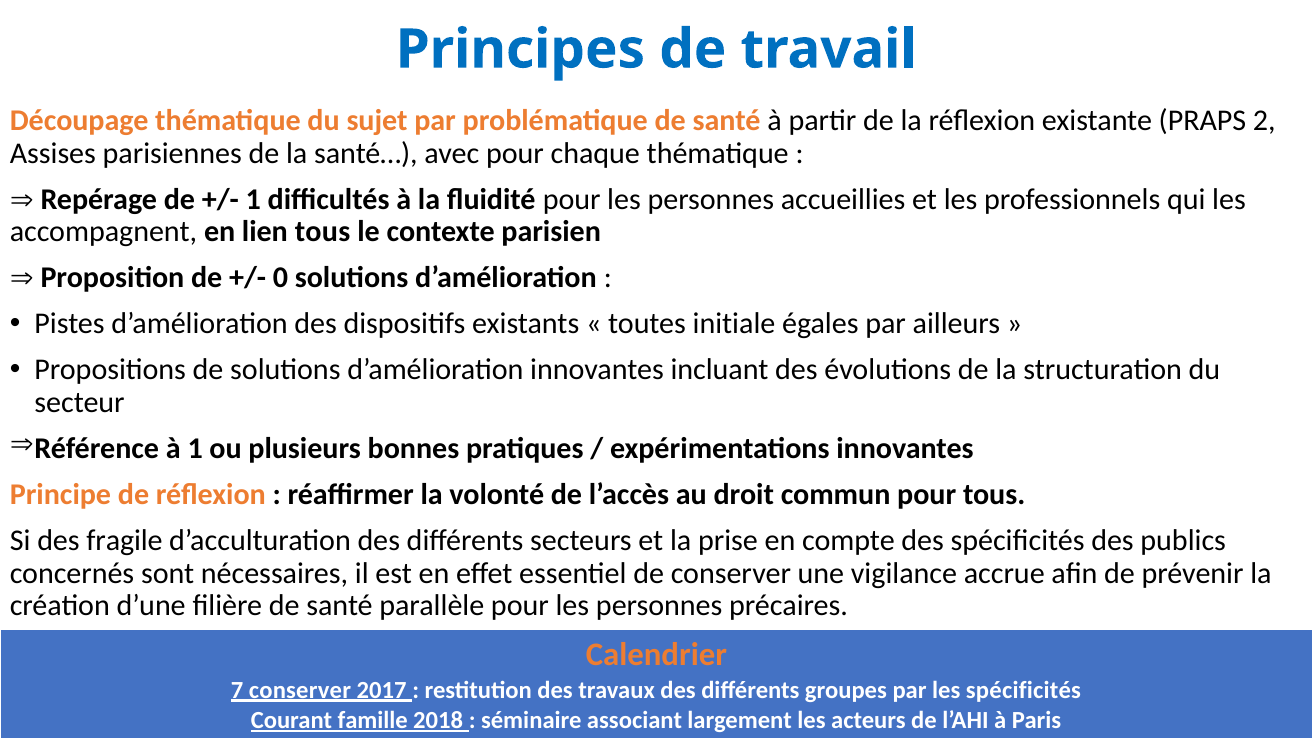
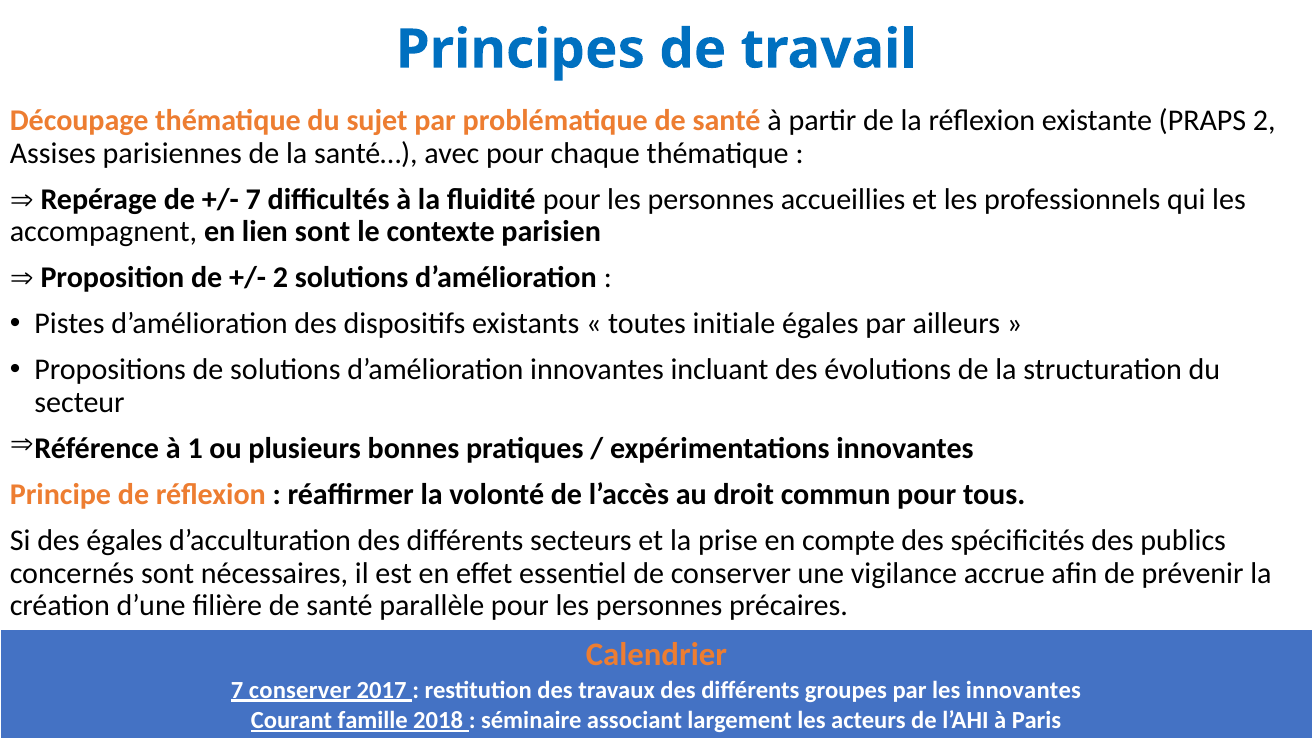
1: 1 -> 7 (253, 199)
lien tous: tous -> sont (323, 232)
0: 0 -> 2 (281, 278)
des fragile: fragile -> égales (125, 541)
les spécificités: spécificités -> innovantes (1023, 691)
